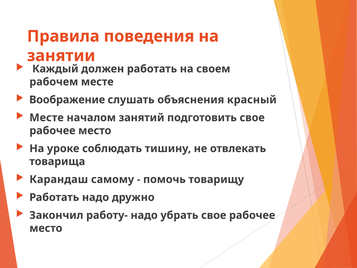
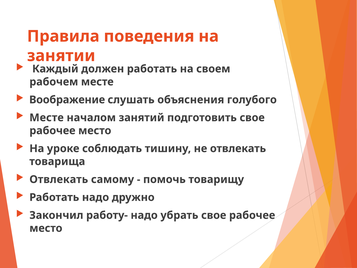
красный: красный -> голубого (252, 100)
Карандаш: Карандаш -> Отвлекать (59, 179)
